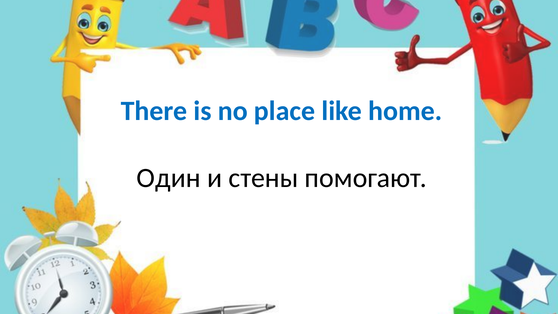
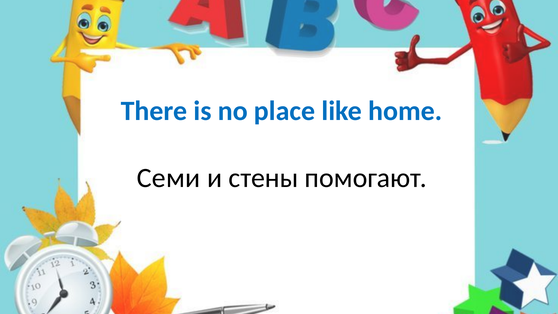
Один: Один -> Семи (169, 178)
